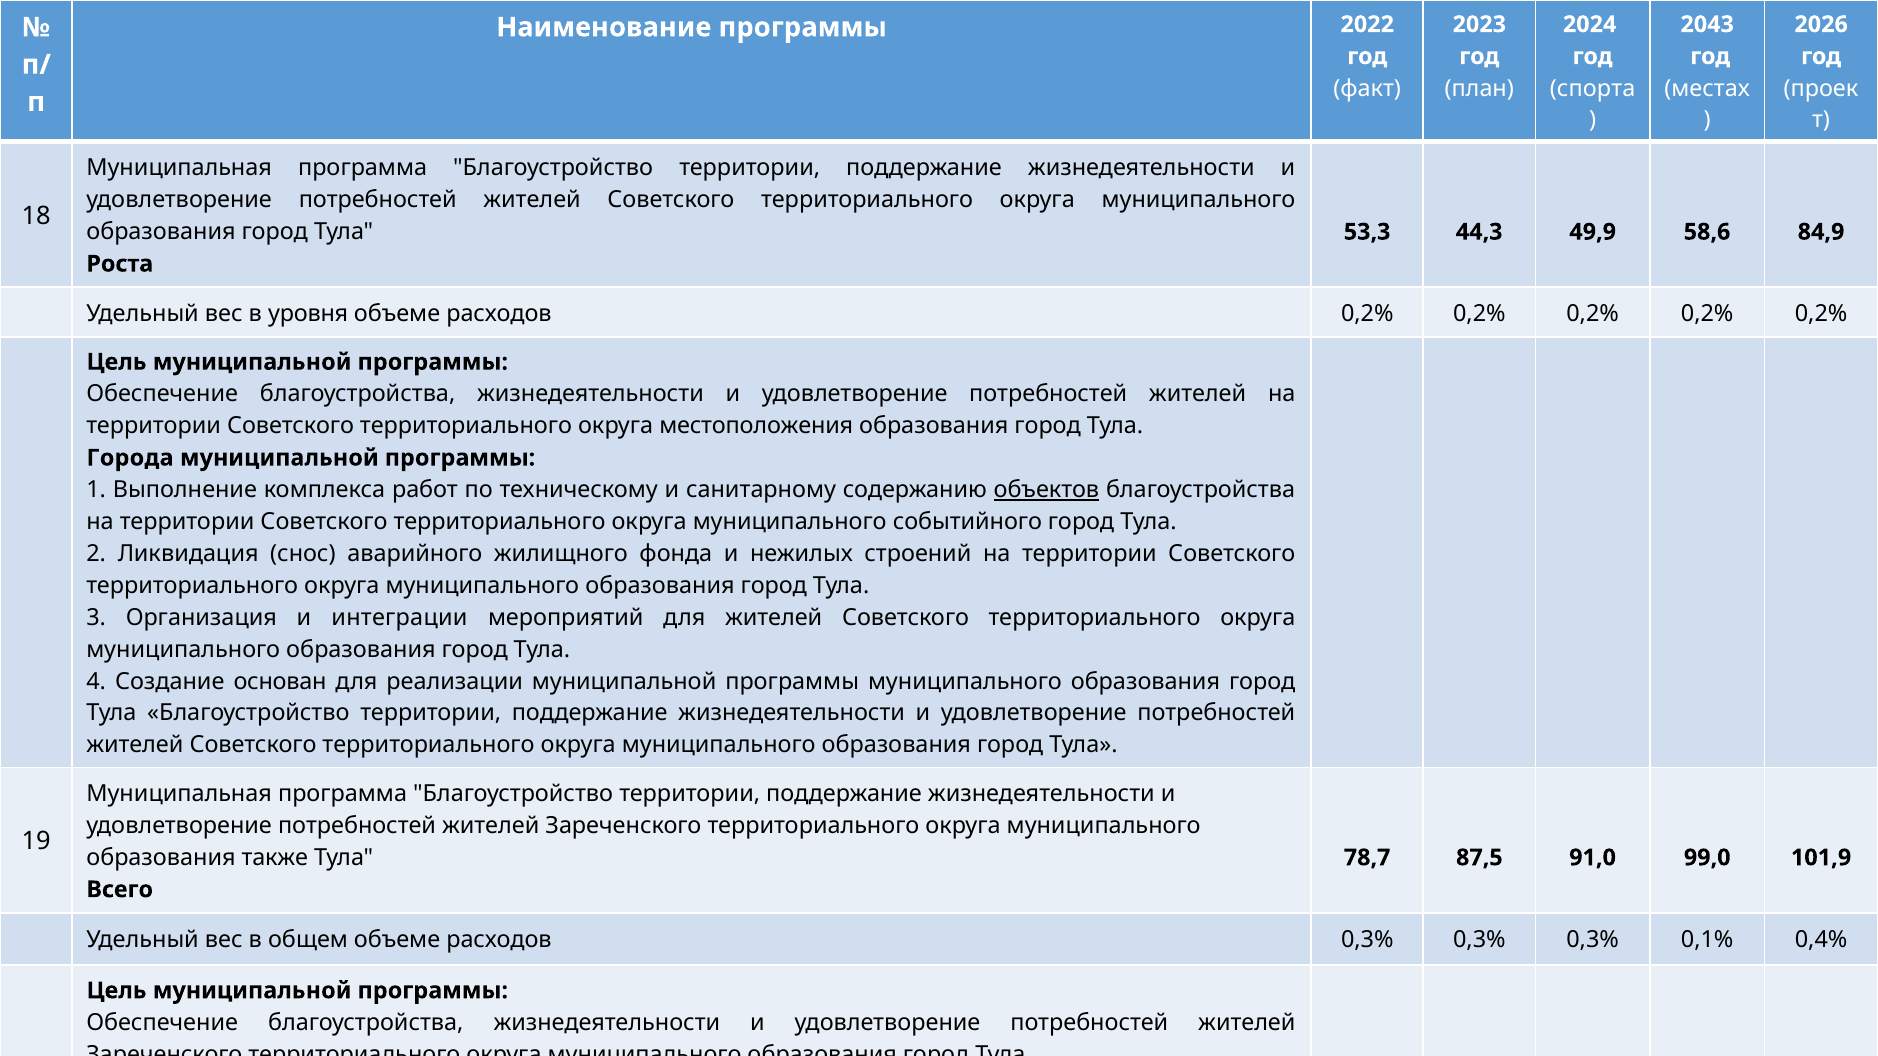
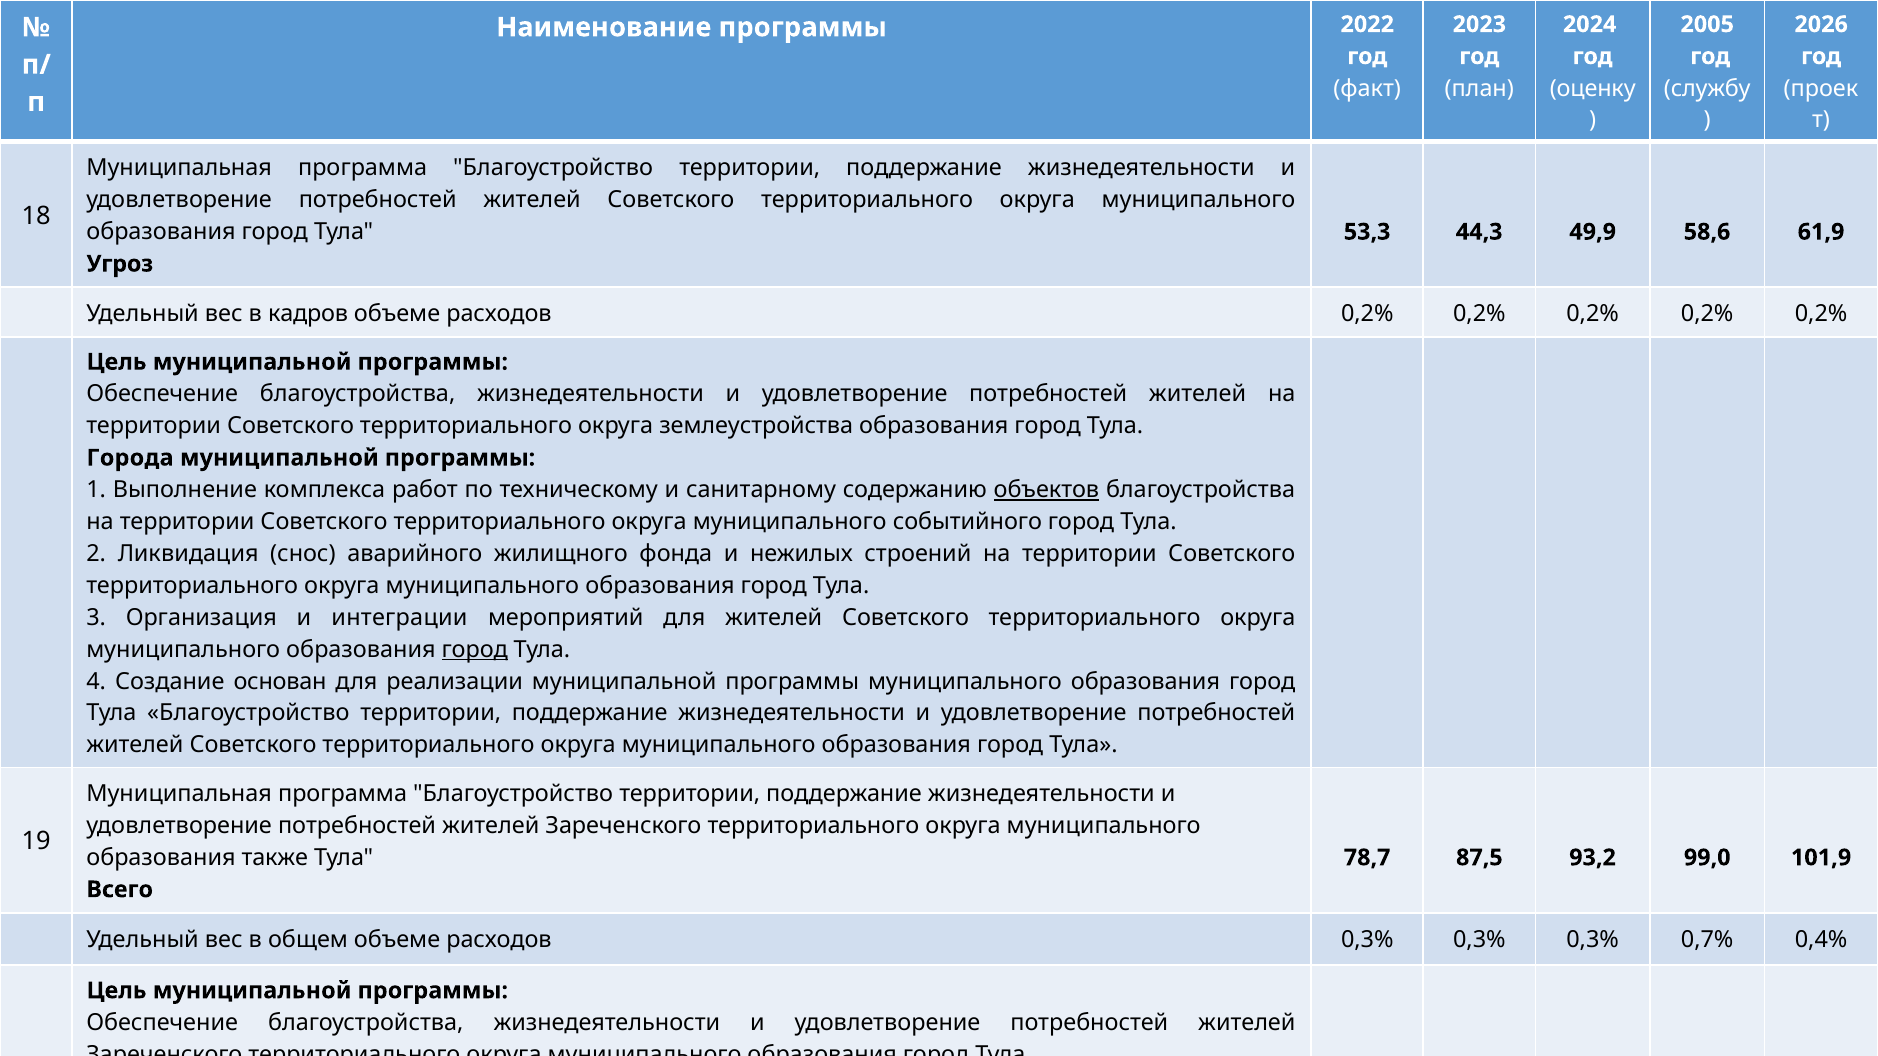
2043: 2043 -> 2005 (1707, 24)
спорта: спорта -> оценку (1593, 88)
местах: местах -> службу (1707, 88)
84,9: 84,9 -> 61,9 (1821, 232)
Роста: Роста -> Угроз (120, 264)
уровня: уровня -> кадров (308, 314)
местоположения: местоположения -> землеустройства (756, 426)
город underline: none -> present (475, 650)
91,0: 91,0 -> 93,2 (1593, 858)
0,1%: 0,1% -> 0,7% (1707, 941)
